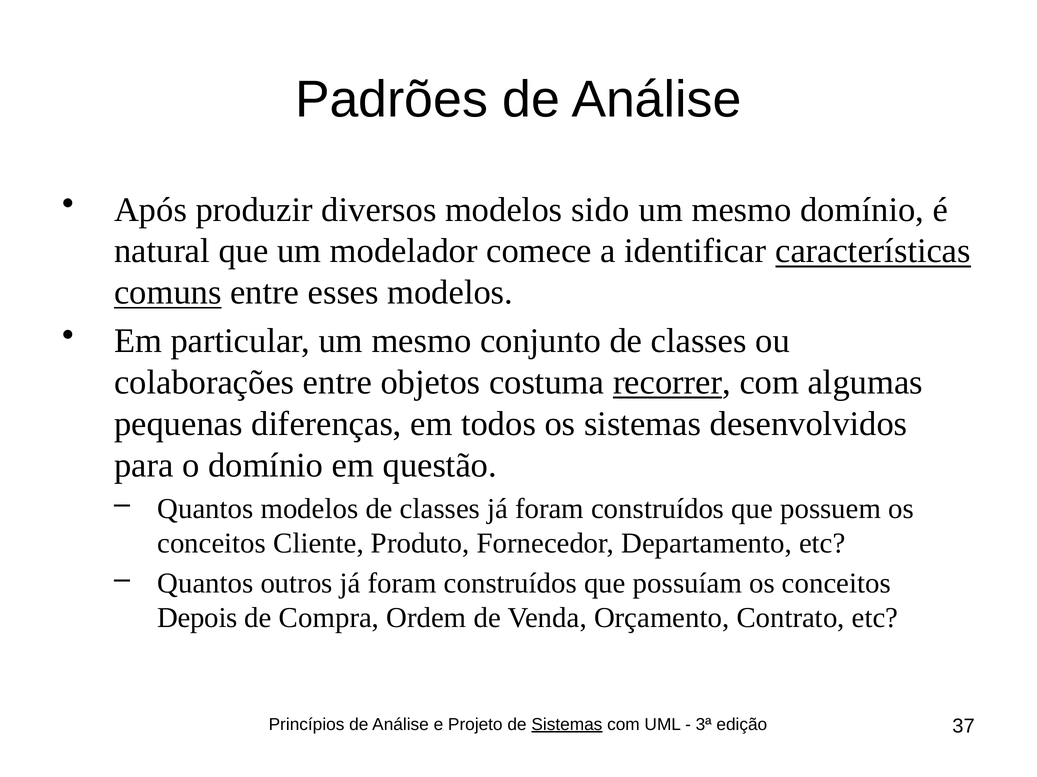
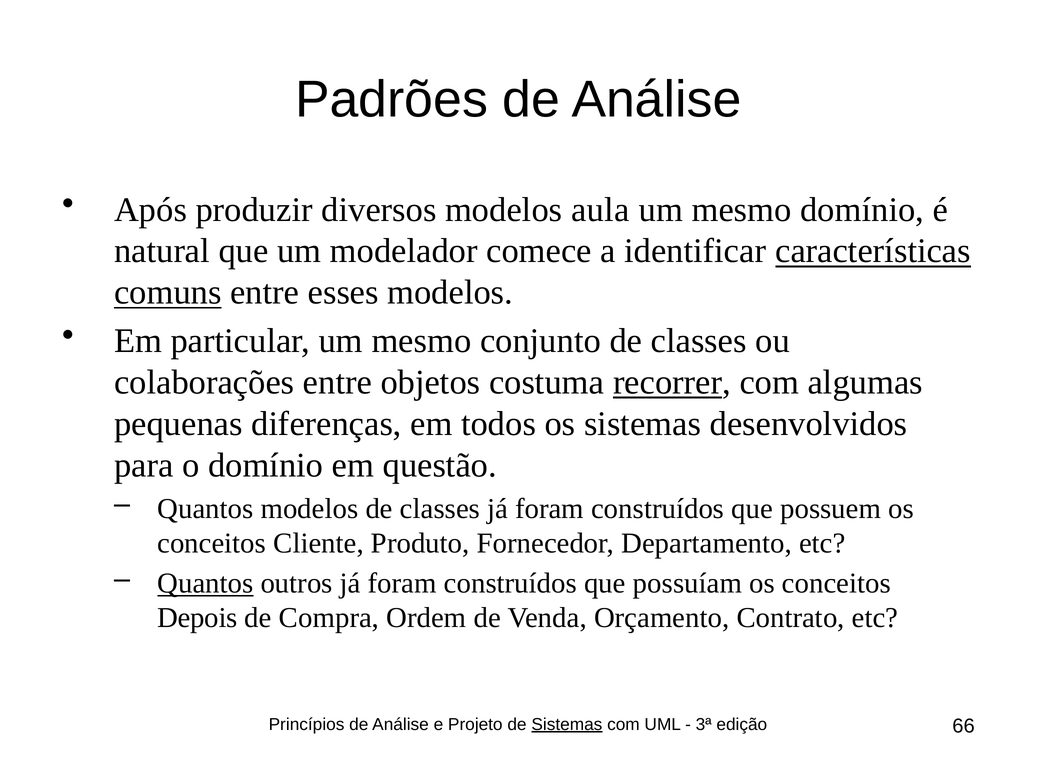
sido: sido -> aula (600, 210)
Quantos underline: none -> present (205, 584)
37: 37 -> 66 (964, 727)
